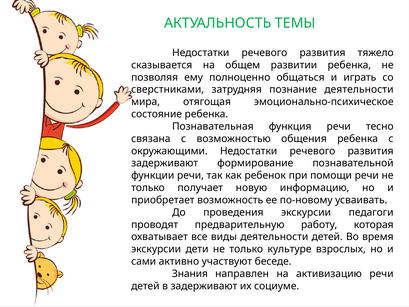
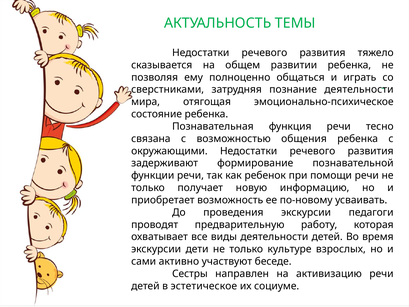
Знания: Знания -> Сестры (190, 274)
в задерживают: задерживают -> эстетическое (204, 286)
